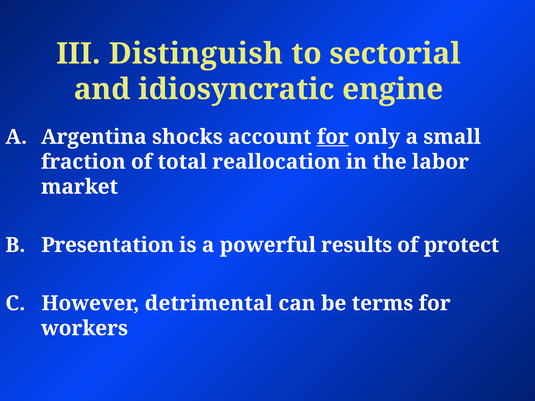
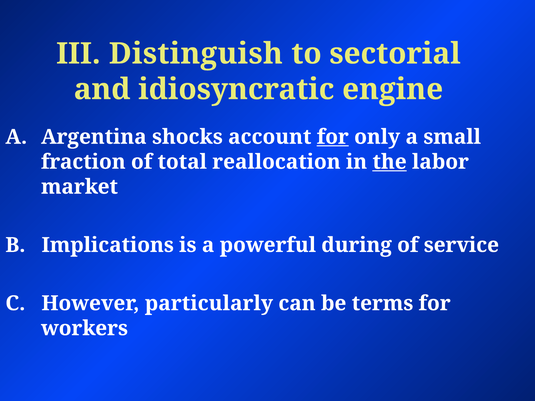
the underline: none -> present (390, 162)
Presentation: Presentation -> Implications (108, 245)
results: results -> during (357, 245)
protect: protect -> service (461, 245)
detrimental: detrimental -> particularly (209, 304)
